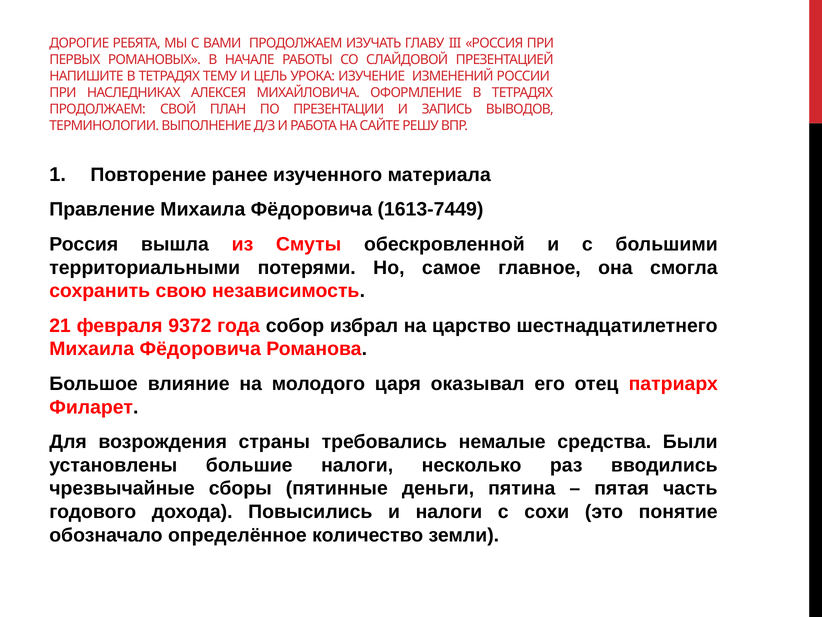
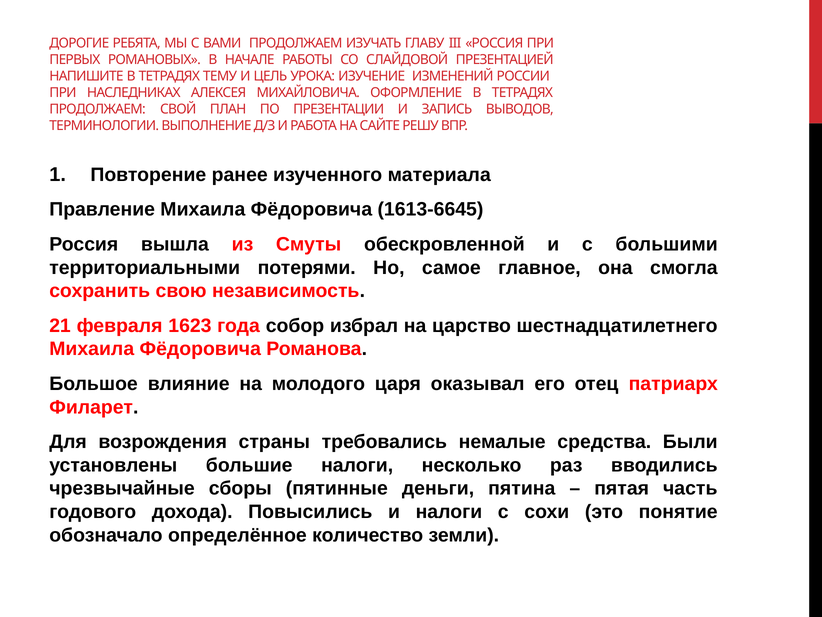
1613-7449: 1613-7449 -> 1613-6645 (430, 209)
9372: 9372 -> 1623 (190, 325)
